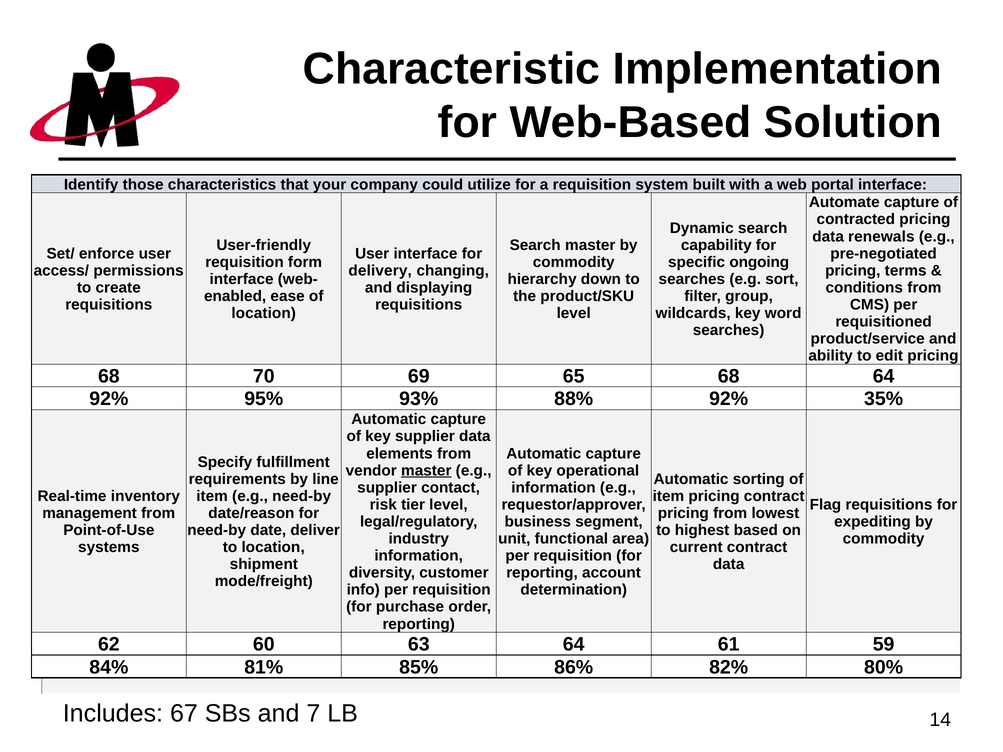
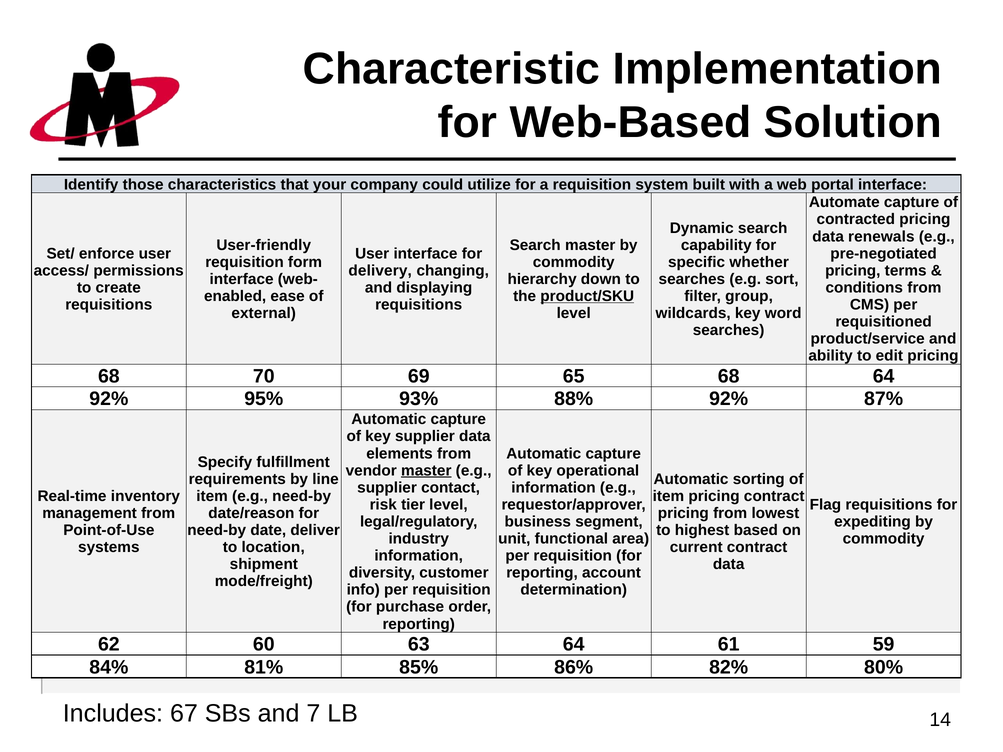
ongoing: ongoing -> whether (759, 262)
product/SKU underline: none -> present (587, 296)
location: location -> external (264, 313)
35%: 35% -> 87% (884, 399)
